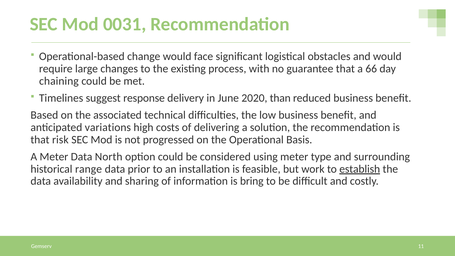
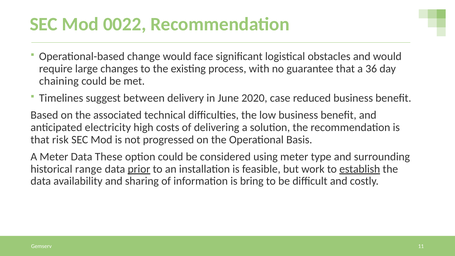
0031: 0031 -> 0022 (125, 24)
66: 66 -> 36 (371, 69)
response: response -> between (144, 98)
than: than -> case (280, 98)
variations: variations -> electricity (108, 127)
North: North -> These (109, 157)
prior underline: none -> present (139, 169)
